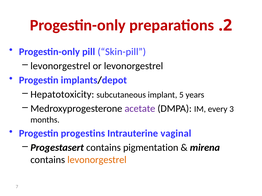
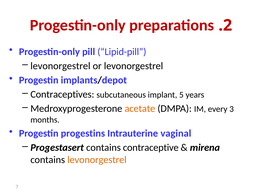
Skin-pill: Skin-pill -> Lipid-pill (122, 52)
Hepatotoxicity: Hepatotoxicity -> Contraceptives (62, 95)
acetate colour: purple -> orange (140, 109)
pigmentation: pigmentation -> contraceptive (151, 148)
